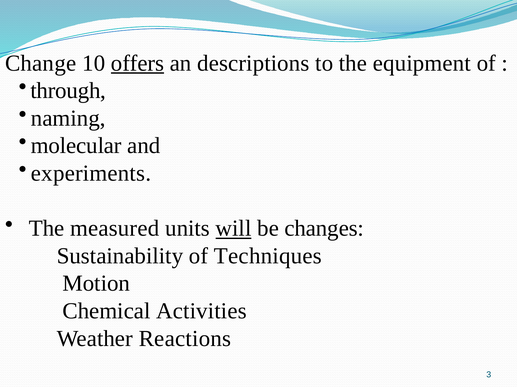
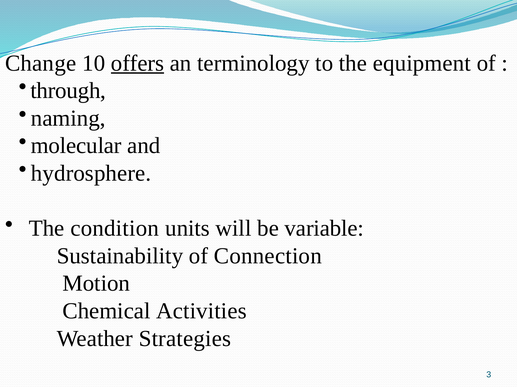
descriptions: descriptions -> terminology (253, 63)
experiments: experiments -> hydrosphere (91, 174)
measured: measured -> condition (115, 229)
will underline: present -> none (234, 229)
changes: changes -> variable (324, 229)
Techniques: Techniques -> Connection (268, 256)
Reactions: Reactions -> Strategies (185, 339)
